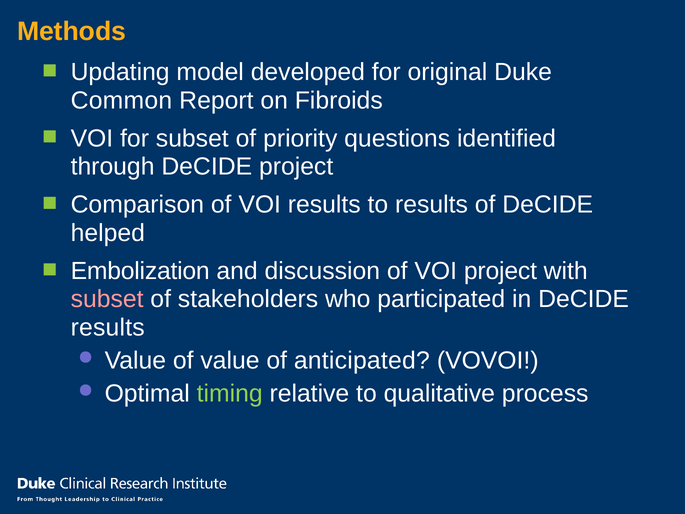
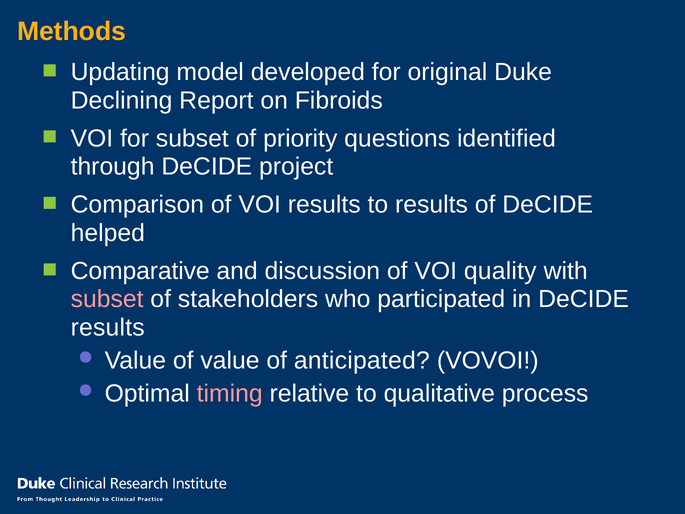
Common: Common -> Declining (122, 100)
Embolization: Embolization -> Comparative (140, 271)
VOI project: project -> quality (500, 271)
timing colour: light green -> pink (230, 394)
